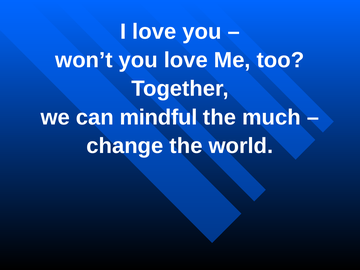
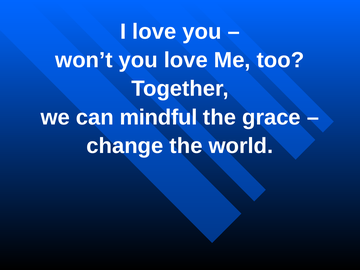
much: much -> grace (271, 117)
